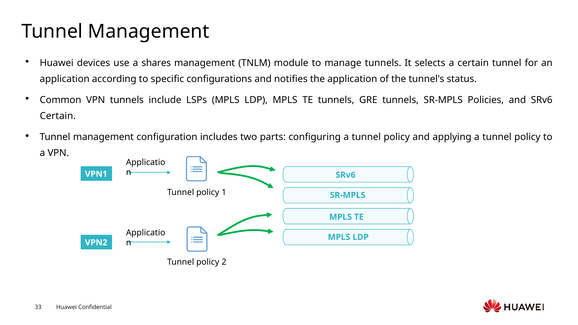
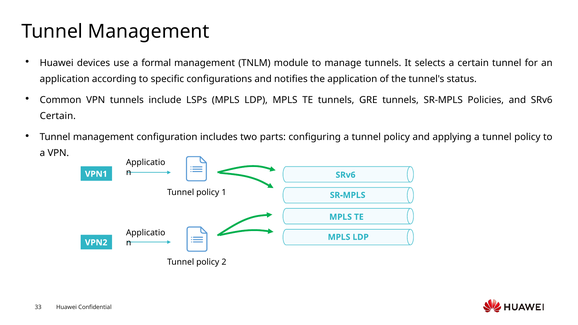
shares: shares -> formal (156, 63)
